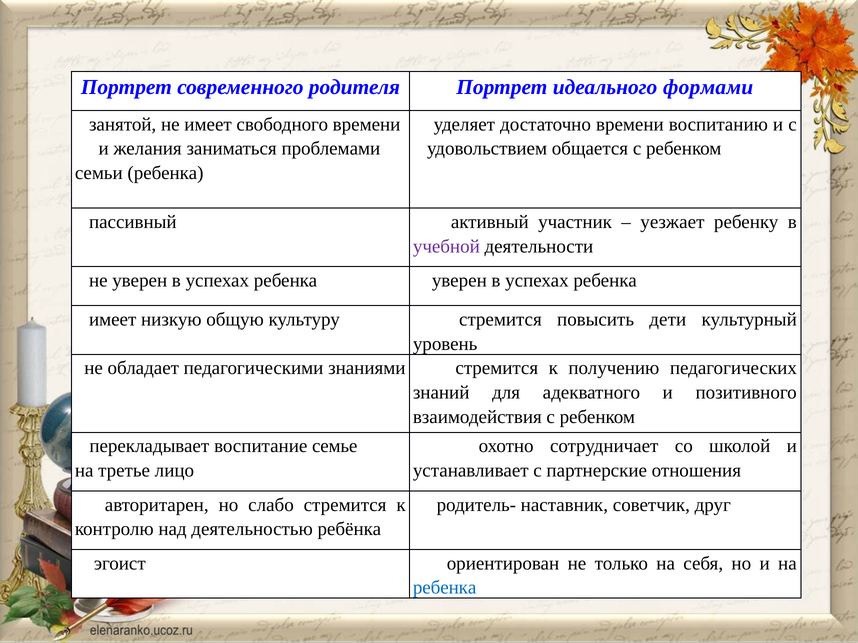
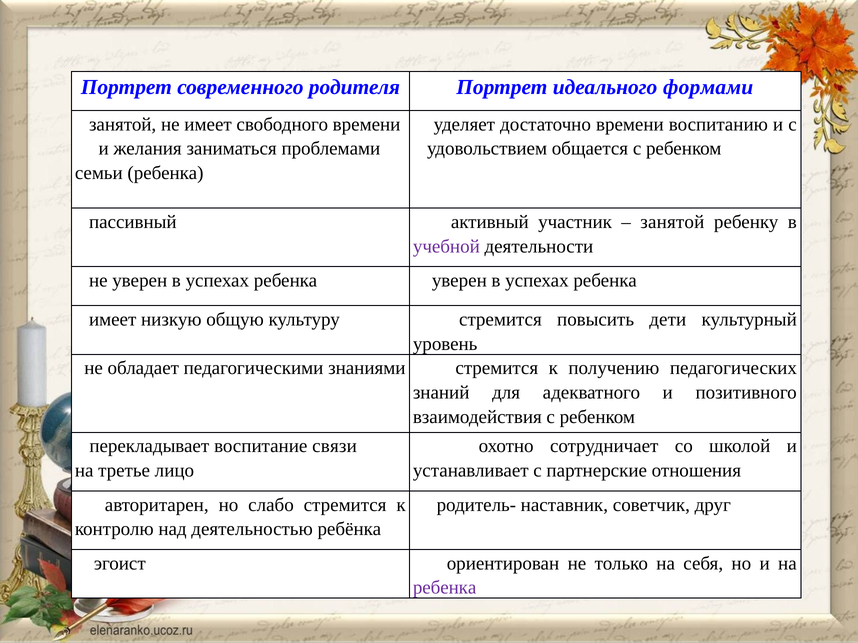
уезжает: уезжает -> занятой (672, 222)
семье: семье -> связи (335, 447)
ребенка colour: blue -> purple (445, 588)
